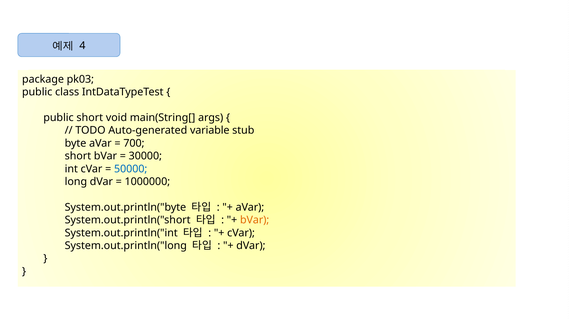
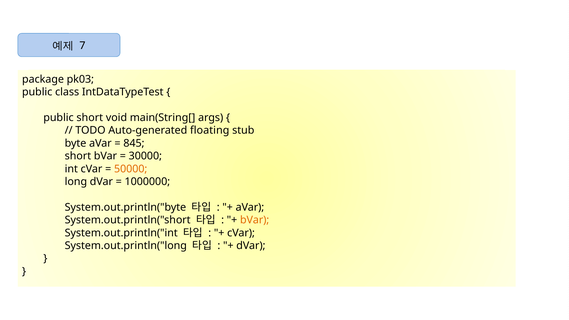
4: 4 -> 7 (82, 46)
variable: variable -> floating (210, 131)
700: 700 -> 845 (134, 143)
50000 colour: blue -> orange (131, 169)
